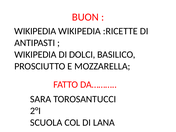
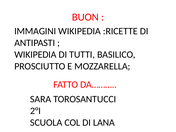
WIKIPEDIA: WIKIPEDIA -> IMMAGINI (35, 31)
DOLCI: DOLCI -> TUTTI (82, 55)
